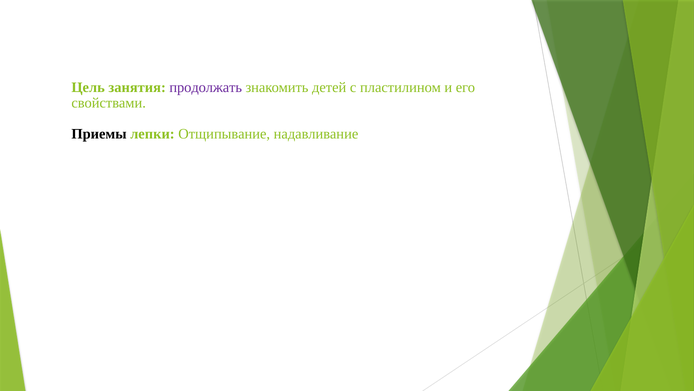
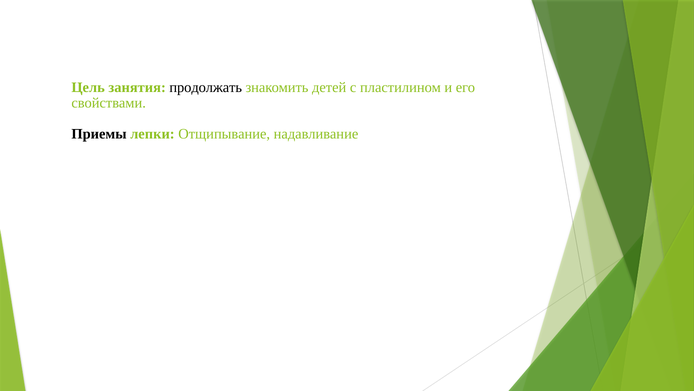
продолжать colour: purple -> black (206, 87)
